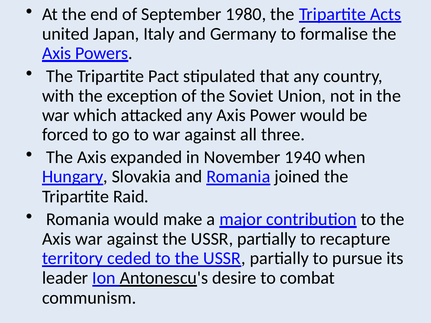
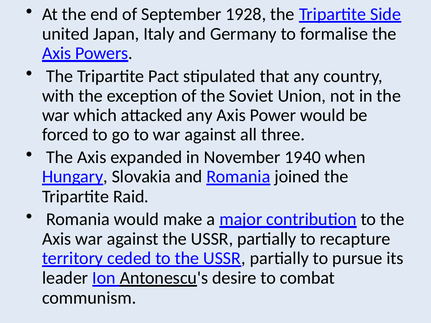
1980: 1980 -> 1928 (246, 14)
Acts: Acts -> Side (386, 14)
